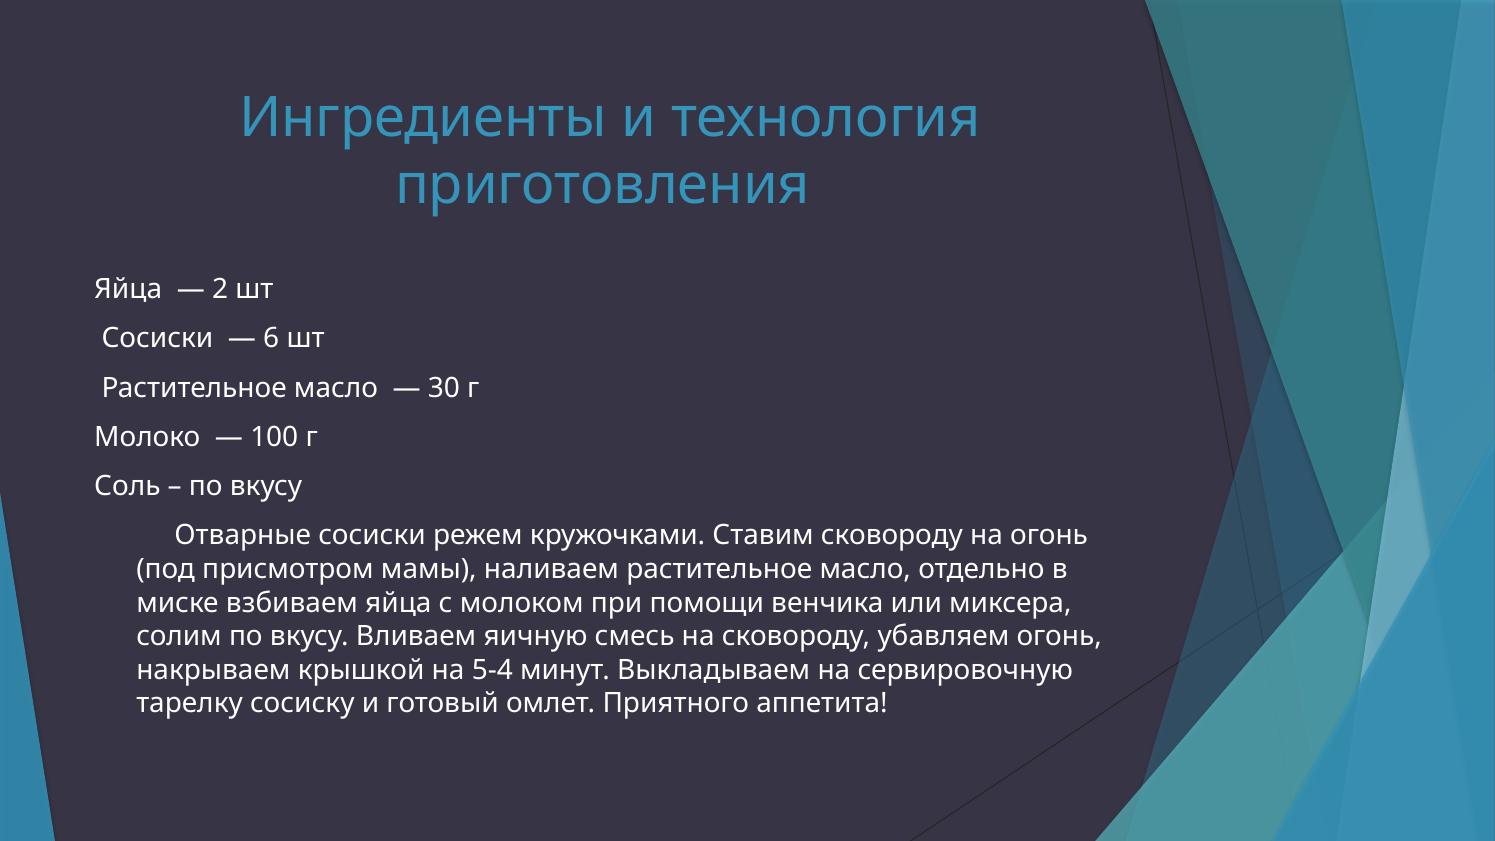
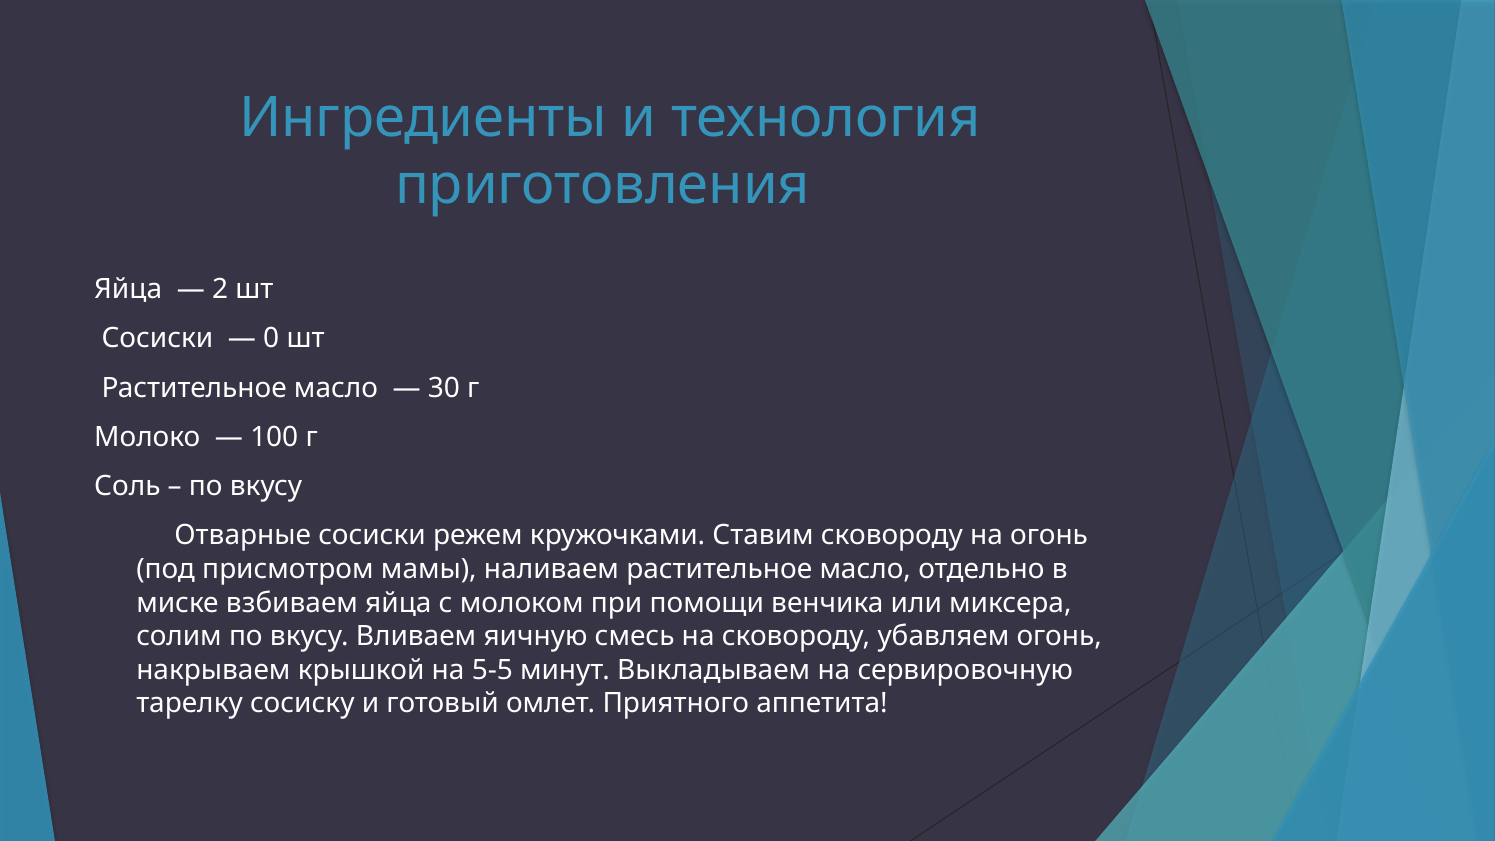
6: 6 -> 0 (271, 339)
5-4: 5-4 -> 5-5 (492, 670)
